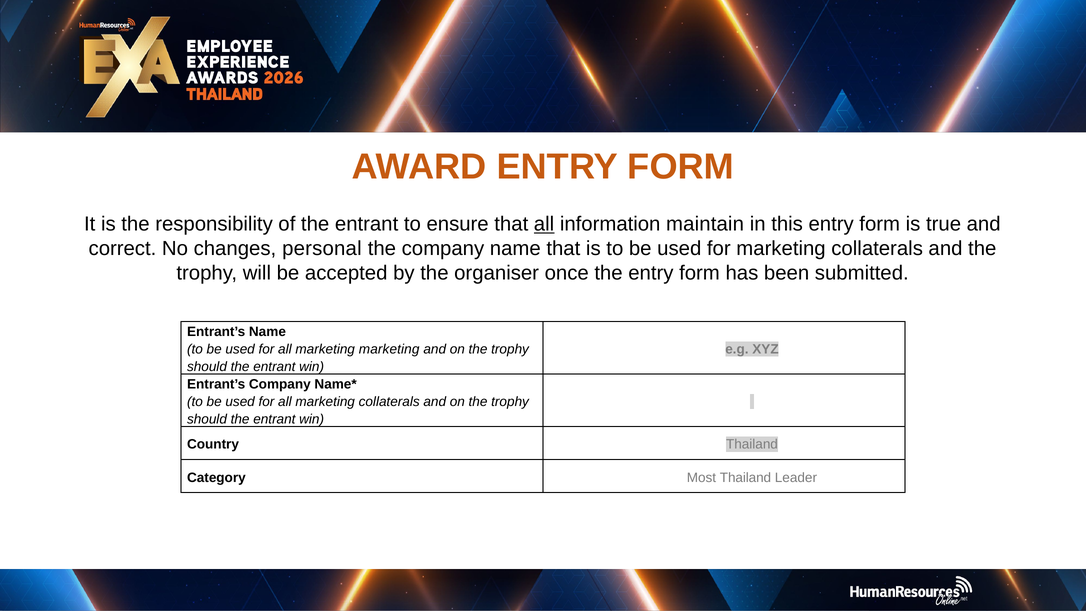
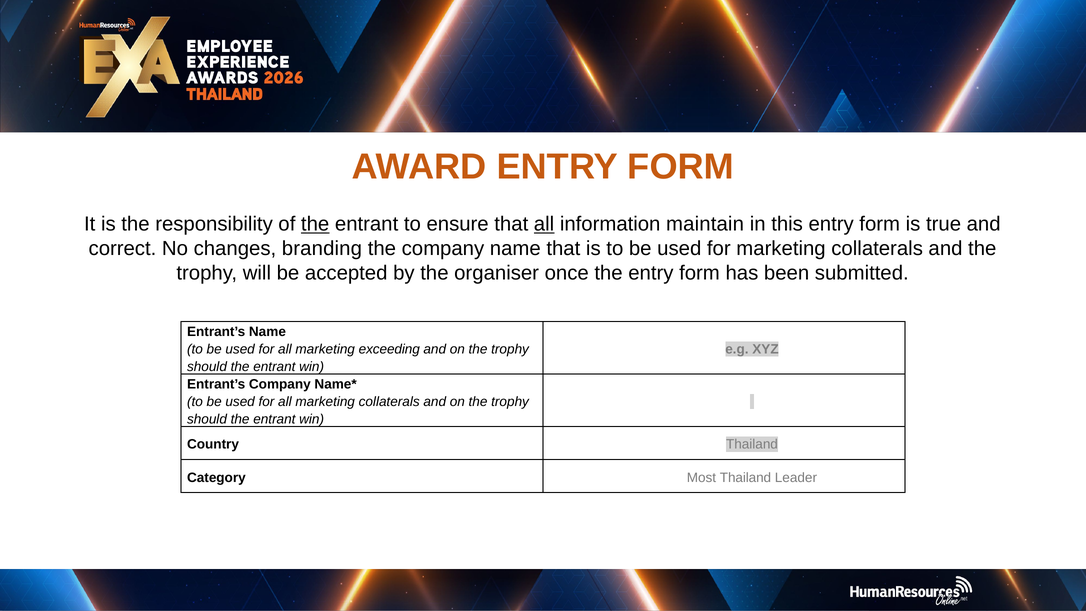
the underline: none -> present (315, 224)
personal: personal -> branding (322, 248)
marketing marketing: marketing -> exceeding (389, 349)
